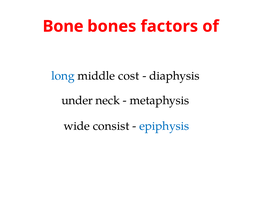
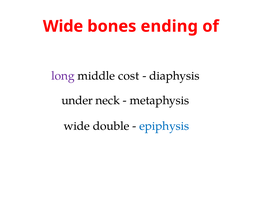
Bone: Bone -> Wide (63, 26)
factors: factors -> ending (169, 26)
long colour: blue -> purple (63, 76)
consist: consist -> double (111, 126)
